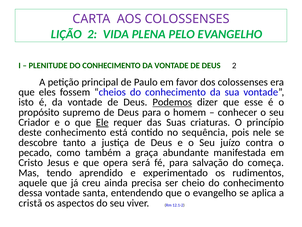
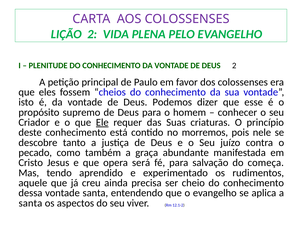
Podemos underline: present -> none (172, 102)
sequência: sequência -> morremos (205, 132)
cristã: cristã -> santa (30, 203)
